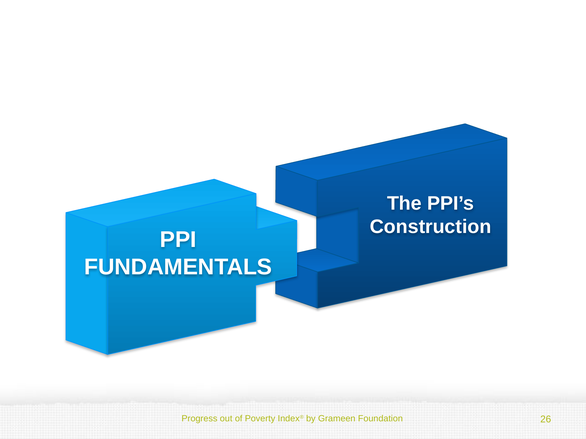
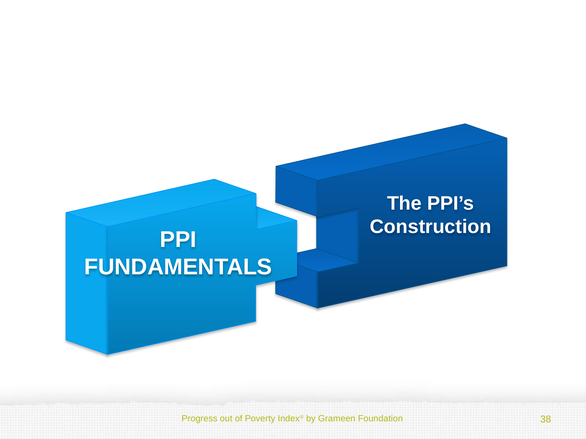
26: 26 -> 38 (546, 420)
